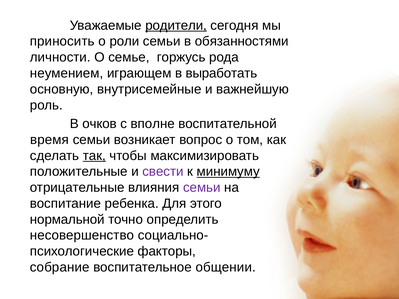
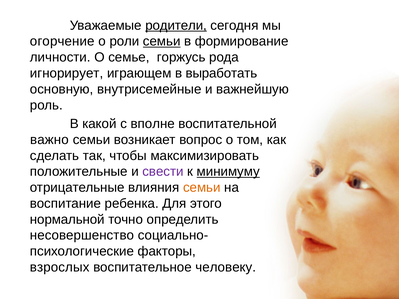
приносить: приносить -> огорчение (62, 41)
семьи underline: none -> present (162, 41)
обязанностями: обязанностями -> формирование (242, 41)
неумением: неумением -> игнорирует (67, 73)
очков: очков -> какой (99, 124)
время: время -> важно (49, 140)
так underline: present -> none (94, 156)
семьи colour: purple -> orange (202, 188)
собрание: собрание -> взрослых (60, 267)
общении: общении -> человеку (226, 267)
